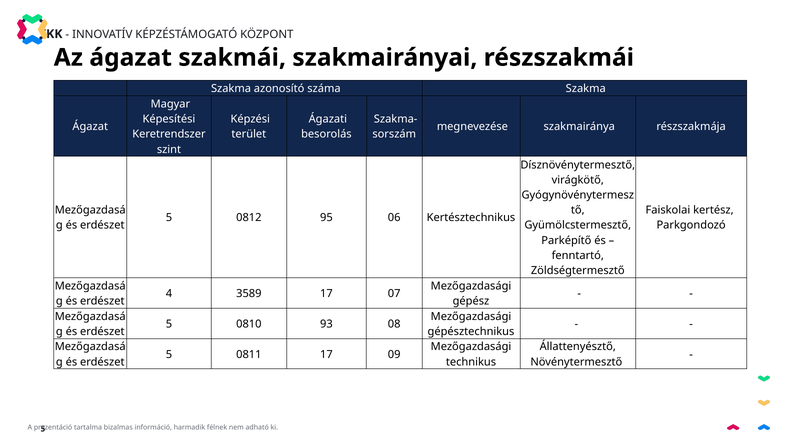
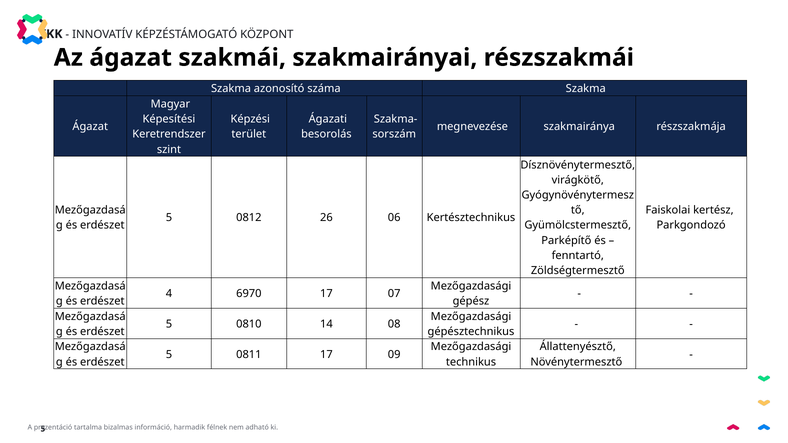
95: 95 -> 26 (326, 218)
3589: 3589 -> 6970 (249, 294)
93: 93 -> 14 (326, 324)
